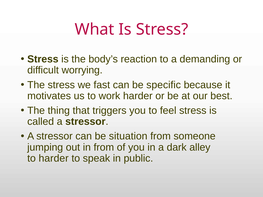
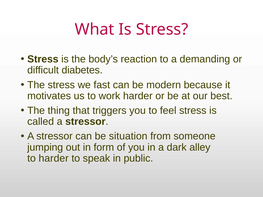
worrying: worrying -> diabetes (82, 70)
specific: specific -> modern (164, 85)
in from: from -> form (104, 147)
